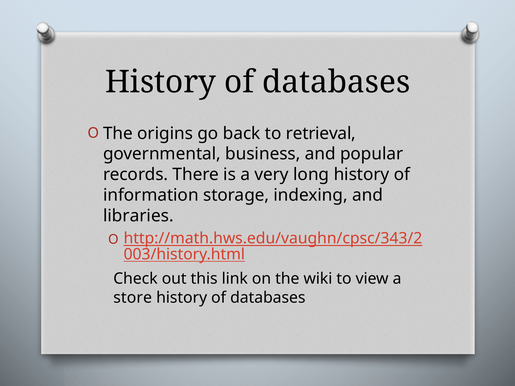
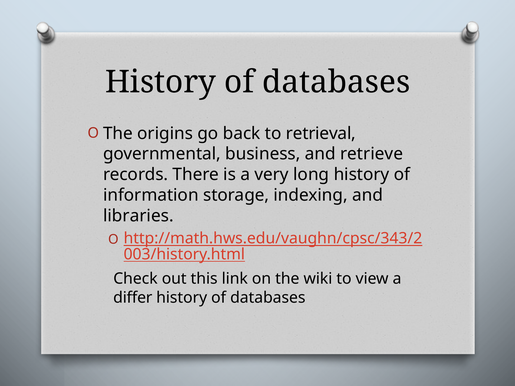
popular: popular -> retrieve (372, 154)
store: store -> differ (133, 298)
